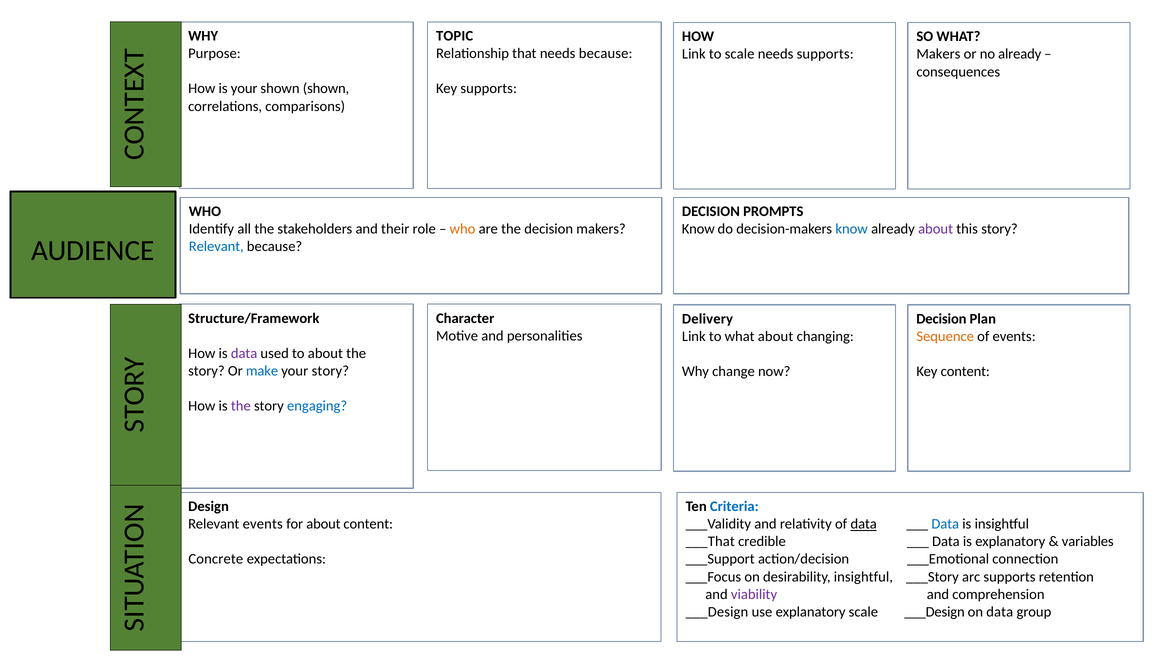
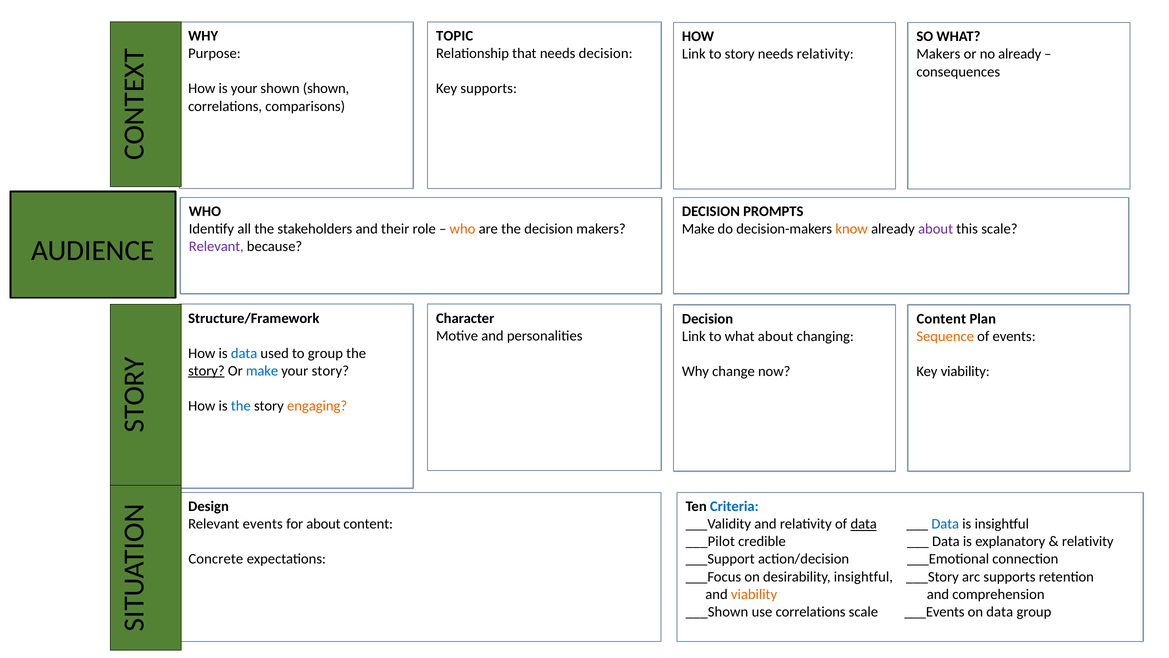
needs because: because -> decision (606, 54)
to scale: scale -> story (740, 54)
needs supports: supports -> relativity (825, 54)
Know: Know -> Make (698, 229)
know colour: blue -> orange (852, 229)
this story: story -> scale (999, 229)
Relevant colour: blue -> purple (216, 246)
Delivery: Delivery -> Decision (708, 319)
Decision: Decision -> Content (941, 319)
data colour: purple -> blue (244, 353)
to about: about -> group (325, 353)
story underline: none -> present (206, 371)
Key content: content -> viability (965, 371)
the colour: purple -> blue (241, 406)
engaging colour: blue -> orange (317, 406)
___That: ___That -> ___Pilot (710, 541)
variables: variables -> relativity (1088, 541)
viability colour: purple -> orange (754, 594)
___Design: ___Design -> ___Shown (717, 611)
use explanatory: explanatory -> correlations (811, 611)
scale ___Design: ___Design -> ___Events (934, 611)
